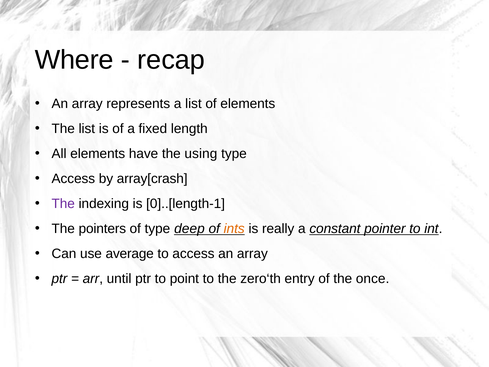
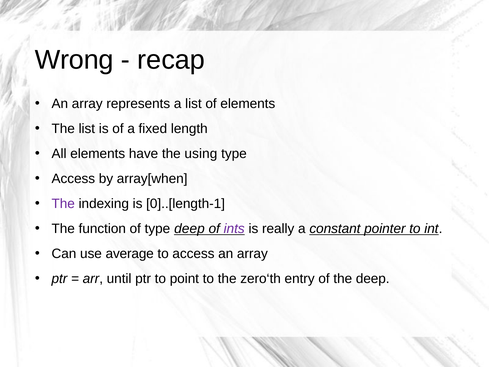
Where: Where -> Wrong (74, 60)
array[crash: array[crash -> array[when (152, 179)
pointers: pointers -> function (102, 228)
ints colour: orange -> purple (234, 228)
the once: once -> deep (373, 278)
